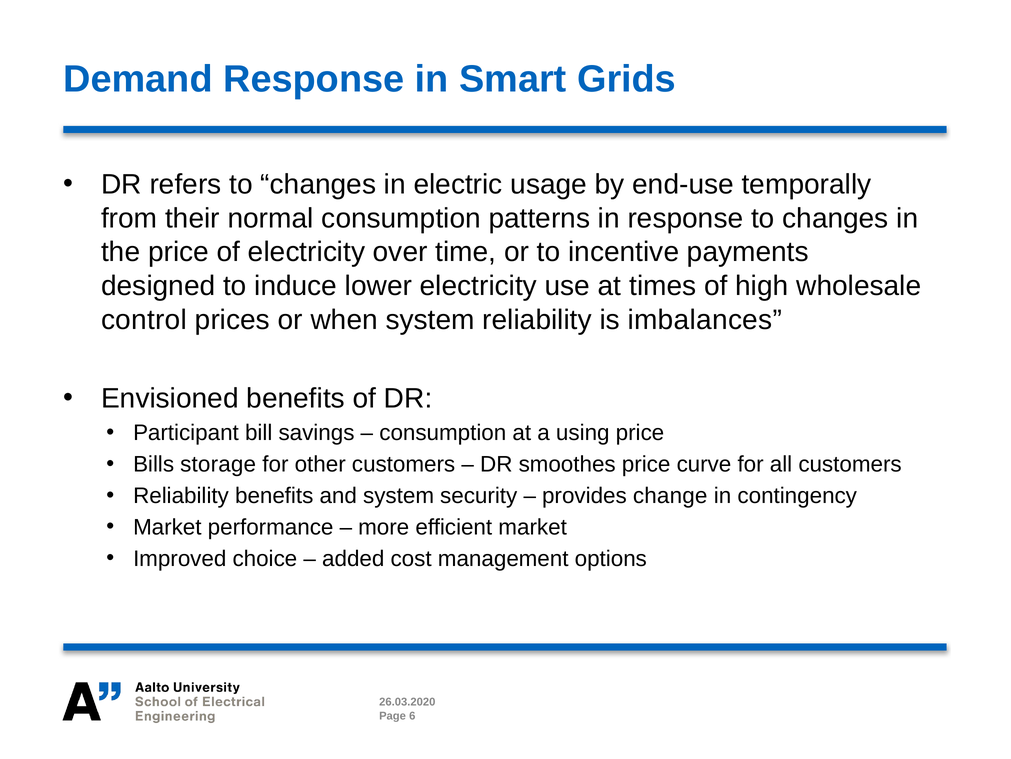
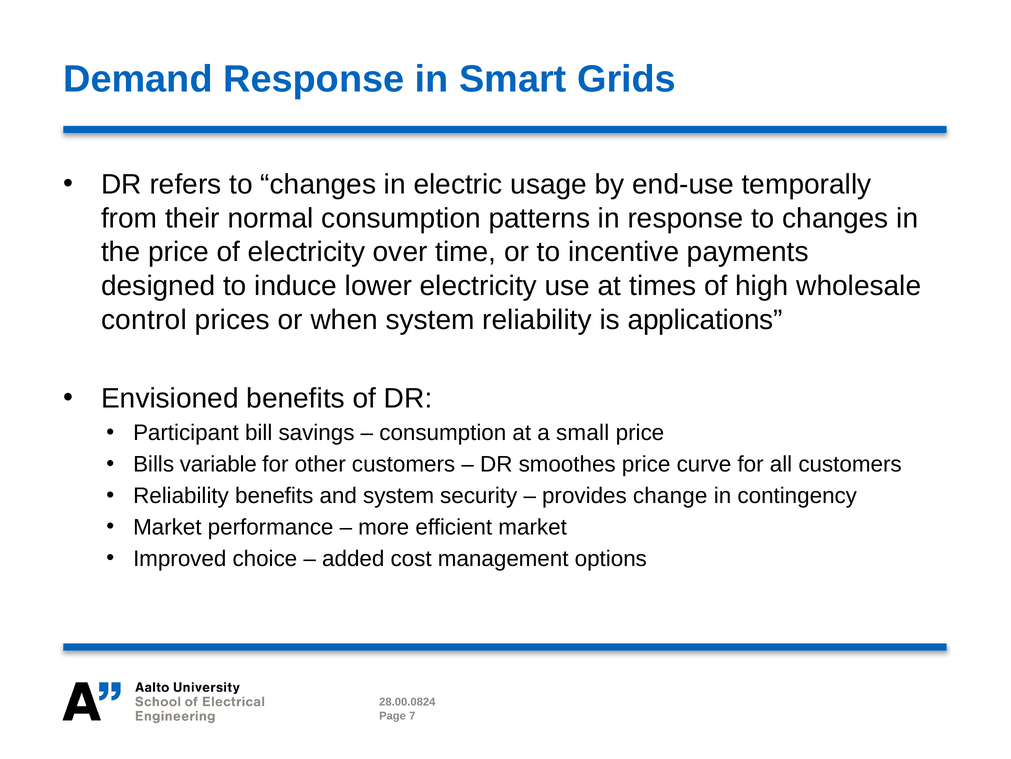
imbalances: imbalances -> applications (705, 319)
using: using -> small (583, 433)
storage: storage -> variable (218, 464)
26.03.2020: 26.03.2020 -> 28.00.0824 (407, 701)
6: 6 -> 7 (412, 715)
